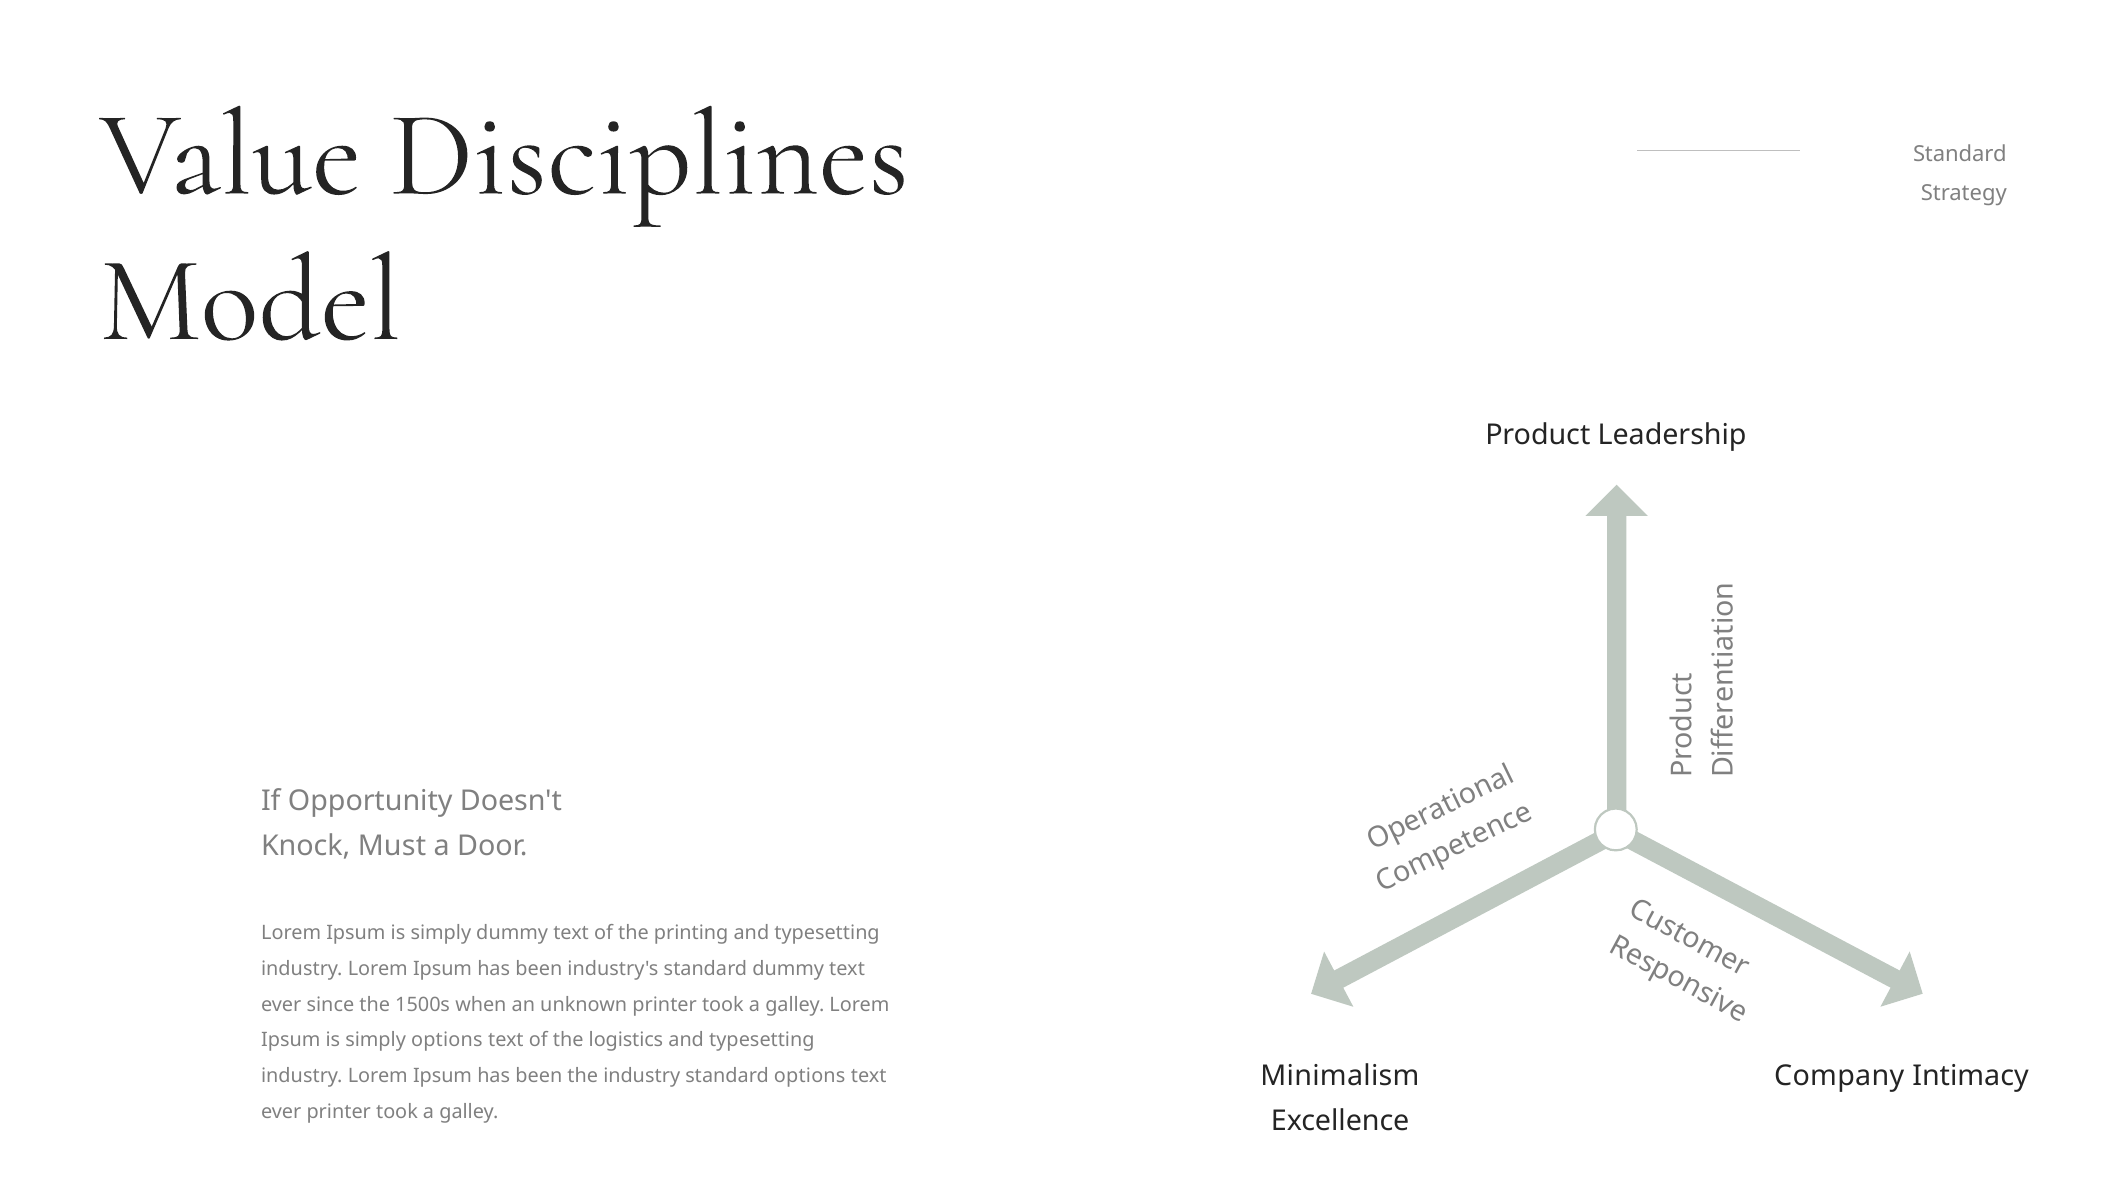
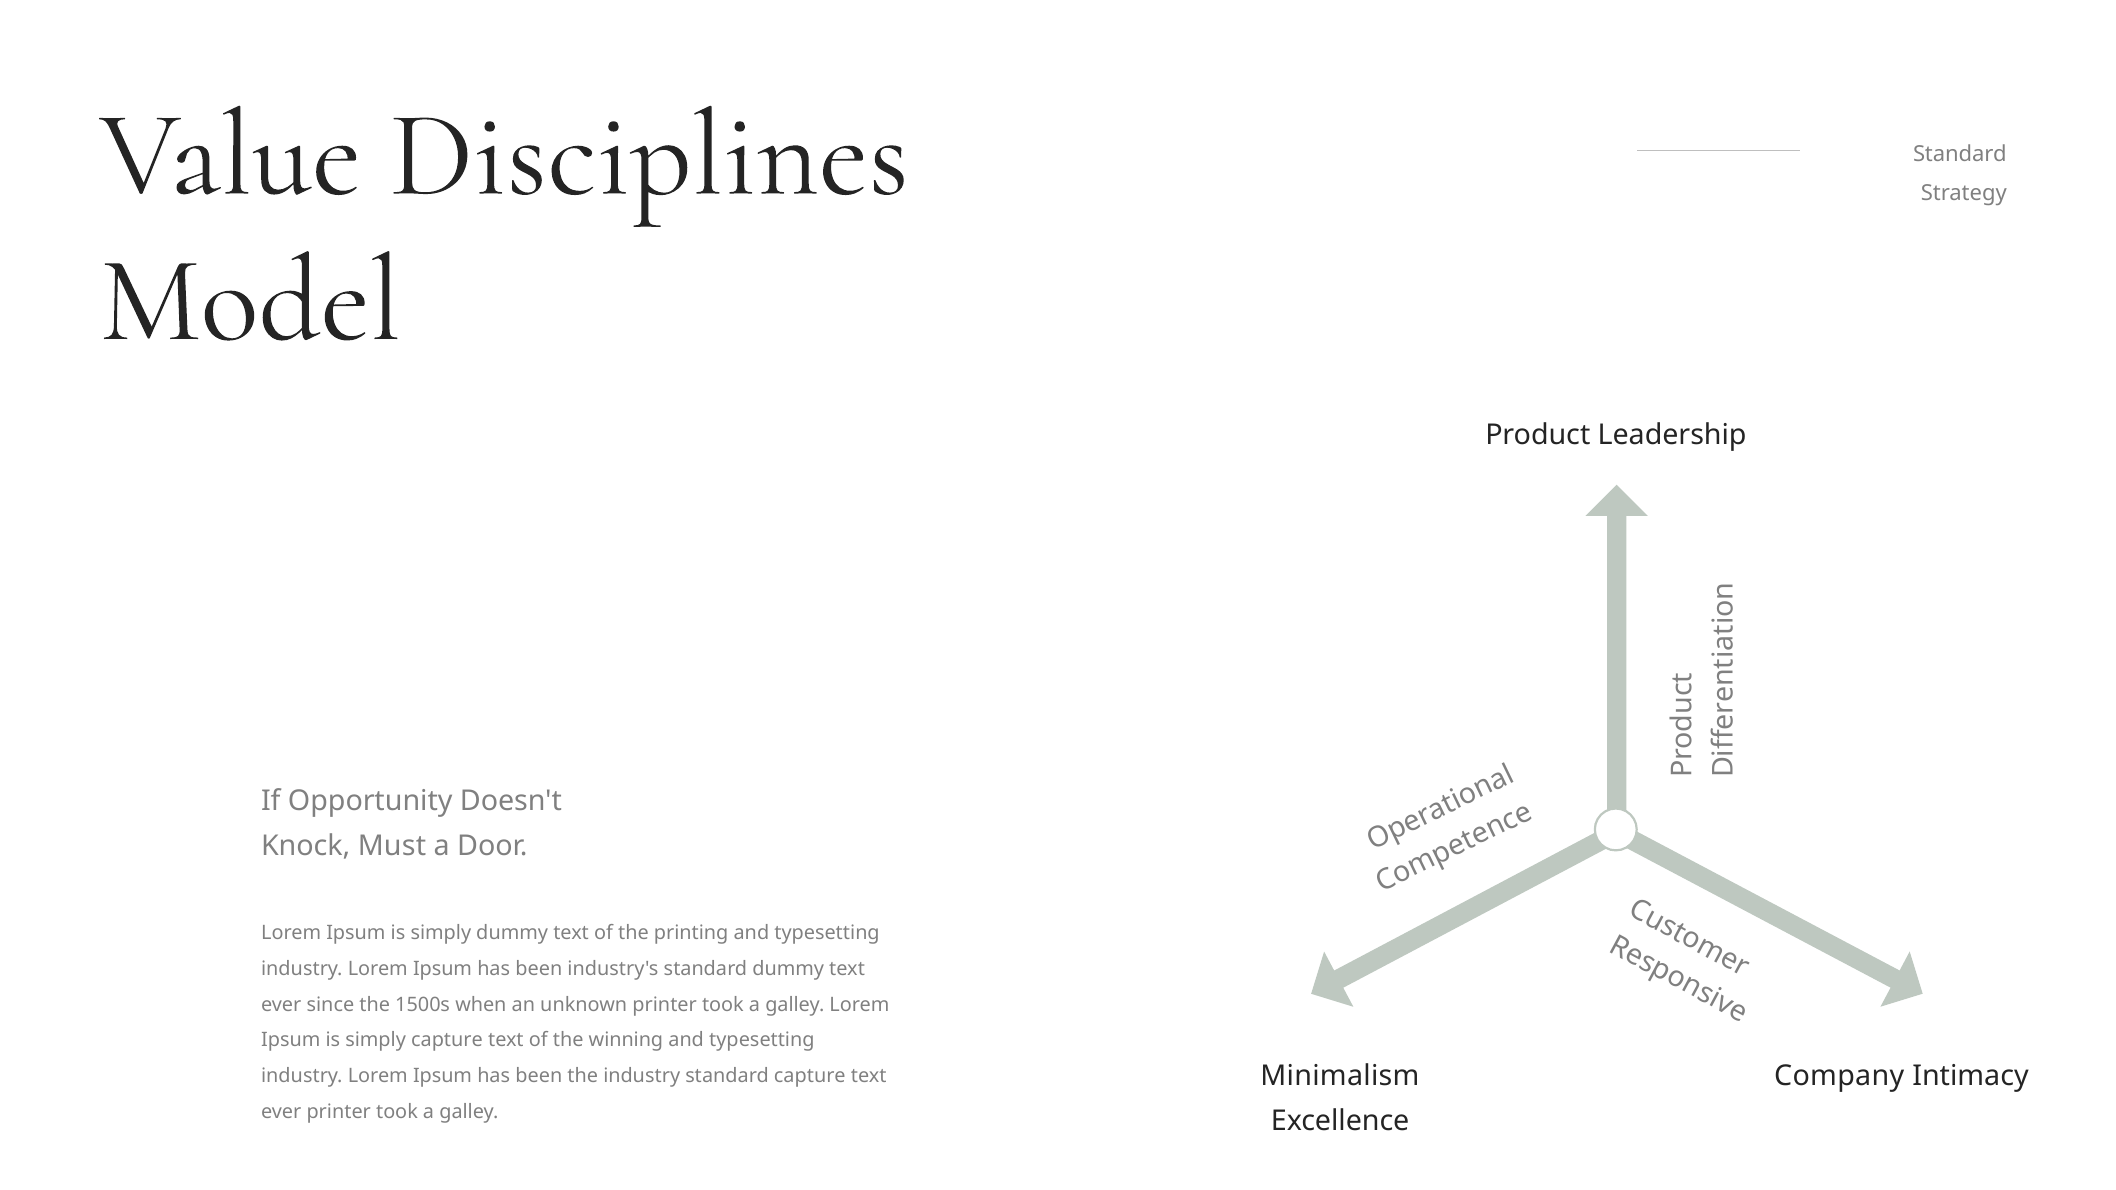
simply options: options -> capture (447, 1041)
logistics: logistics -> winning (626, 1041)
standard options: options -> capture (810, 1076)
